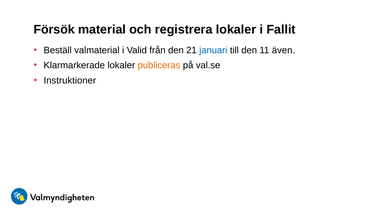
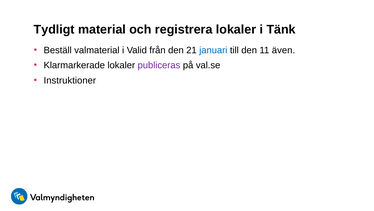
Försök: Försök -> Tydligt (54, 29)
Fallit: Fallit -> Tänk (281, 29)
publiceras colour: orange -> purple (159, 65)
